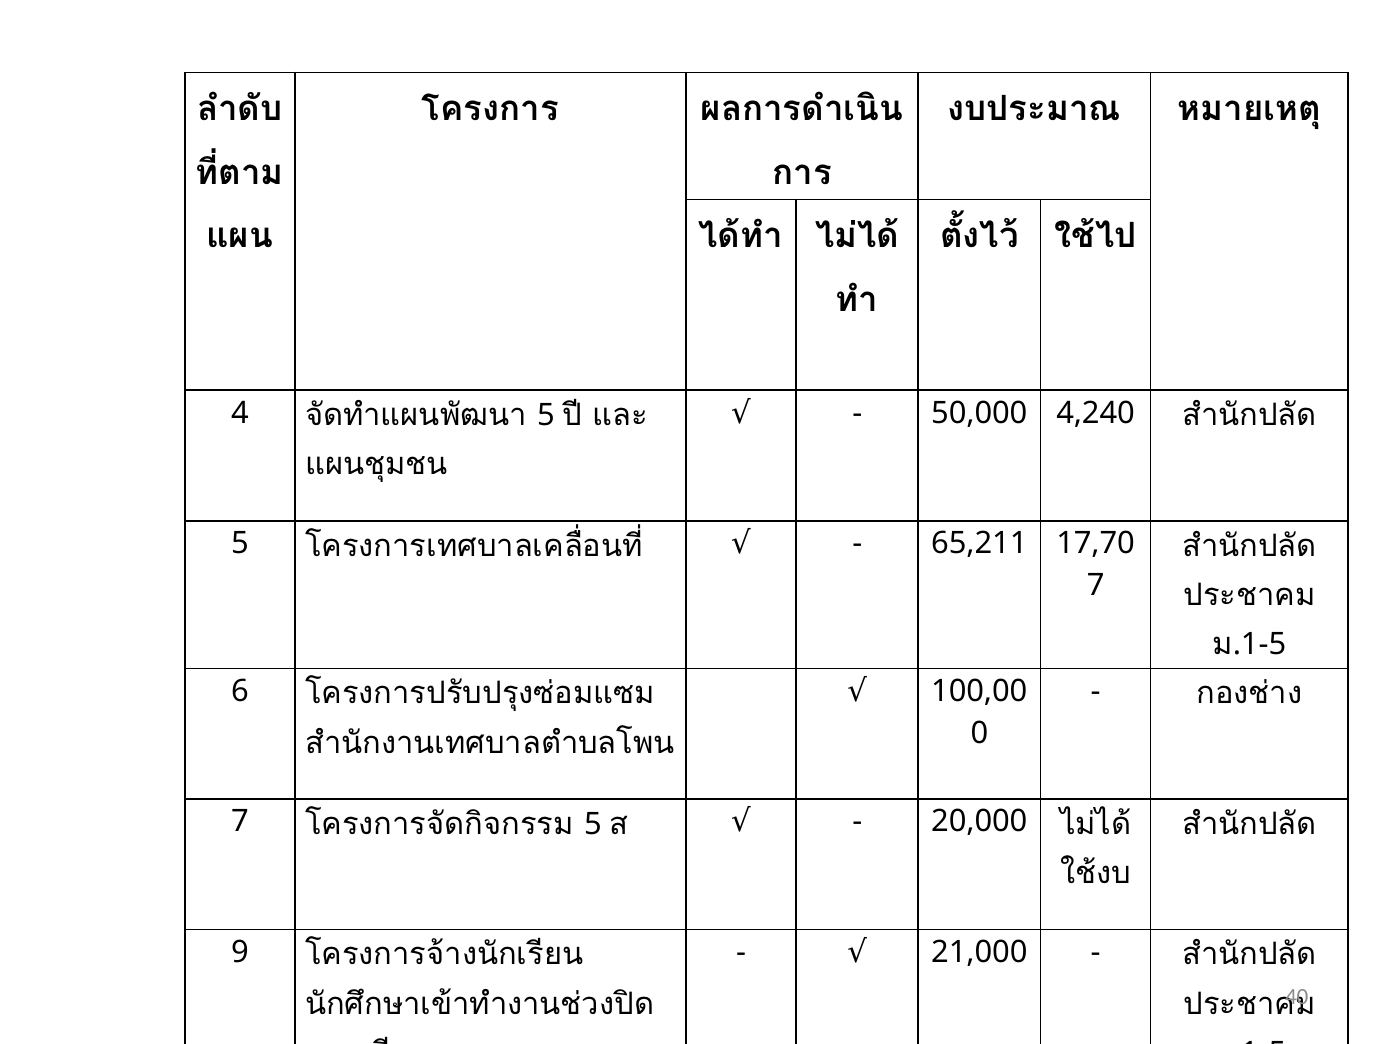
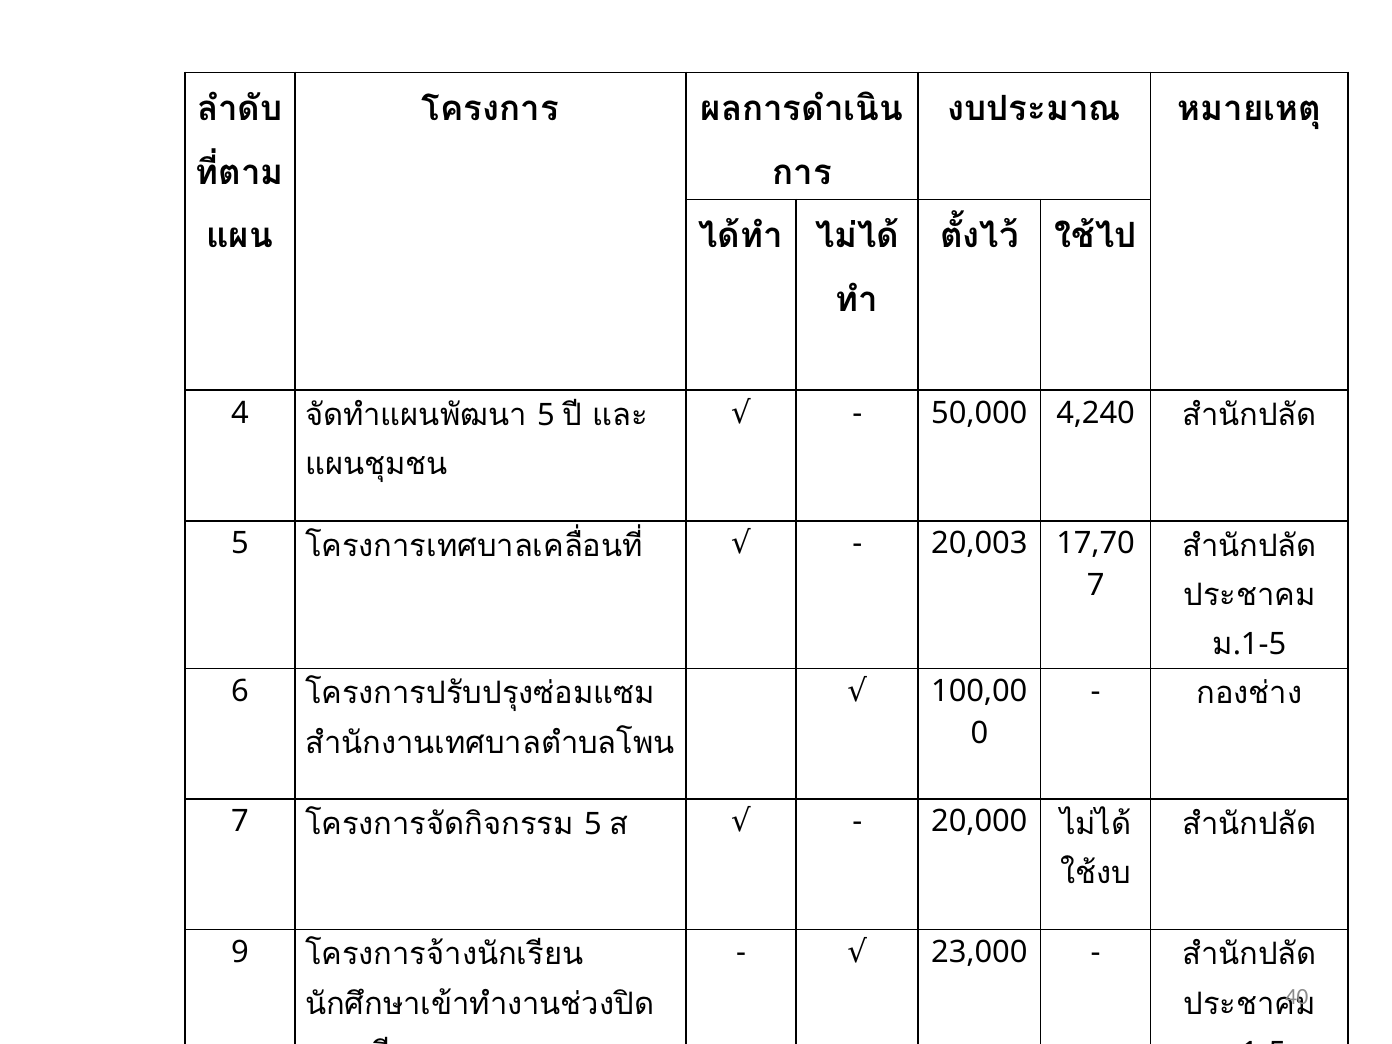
65,211: 65,211 -> 20,003 (979, 543)
21,000: 21,000 -> 23,000 (979, 952)
